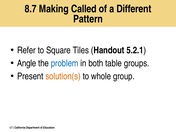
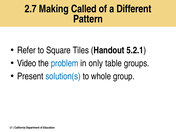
8.7: 8.7 -> 2.7 (31, 9)
Angle: Angle -> Video (27, 63)
both: both -> only (96, 63)
solution(s colour: orange -> blue (63, 76)
